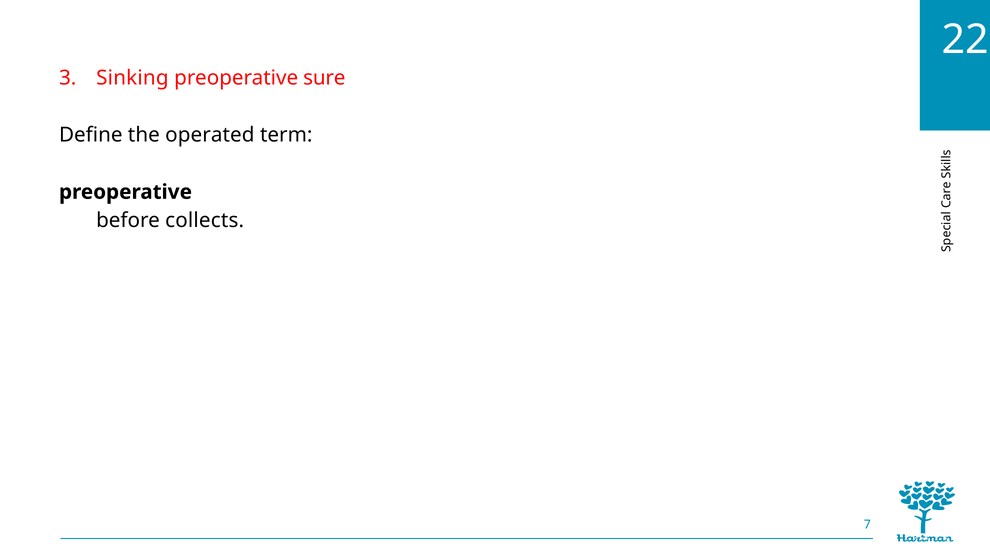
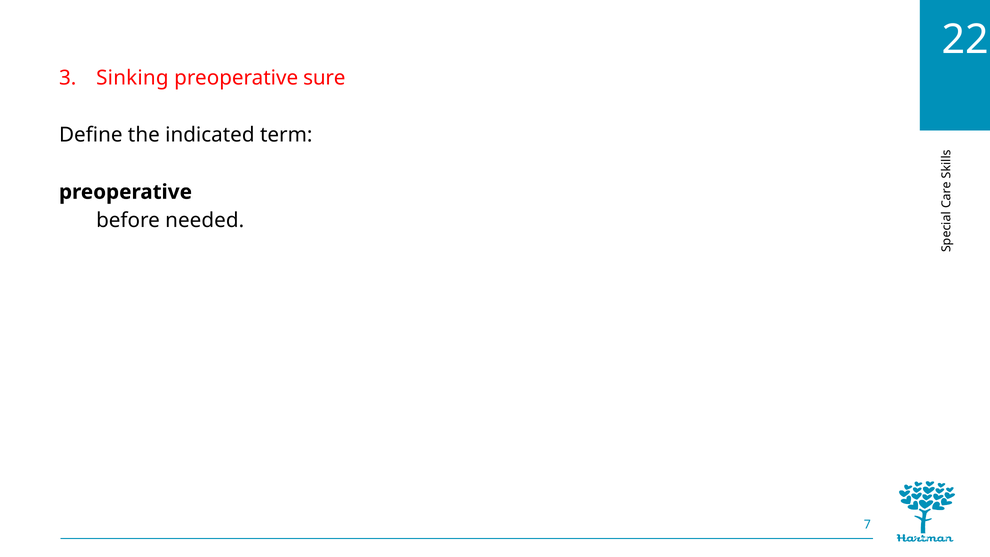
operated: operated -> indicated (210, 135)
collects: collects -> needed (205, 220)
